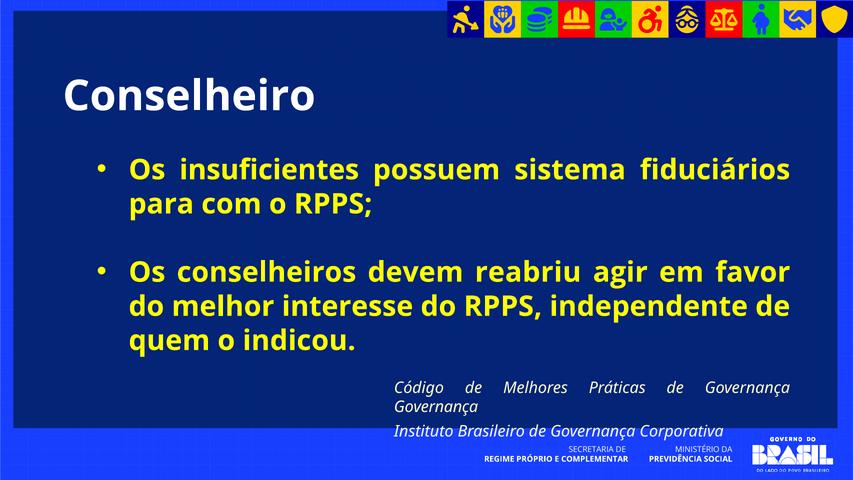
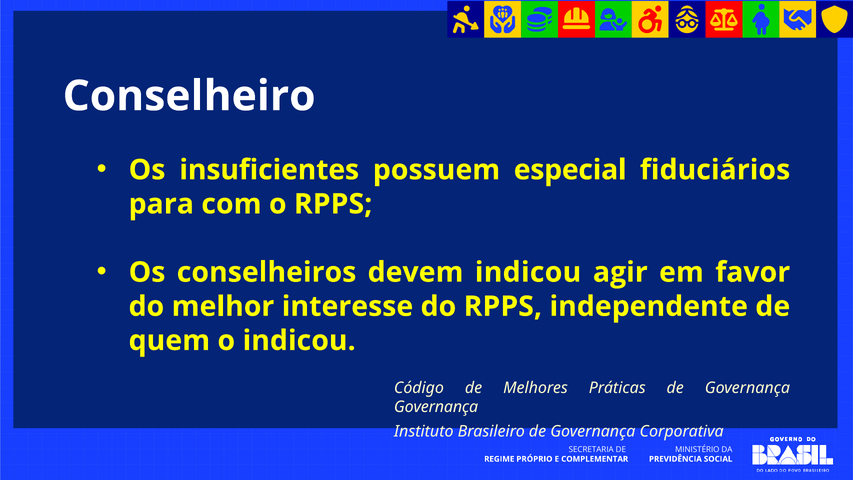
sistema: sistema -> especial (570, 170)
devem reabriu: reabriu -> indicou (528, 272)
